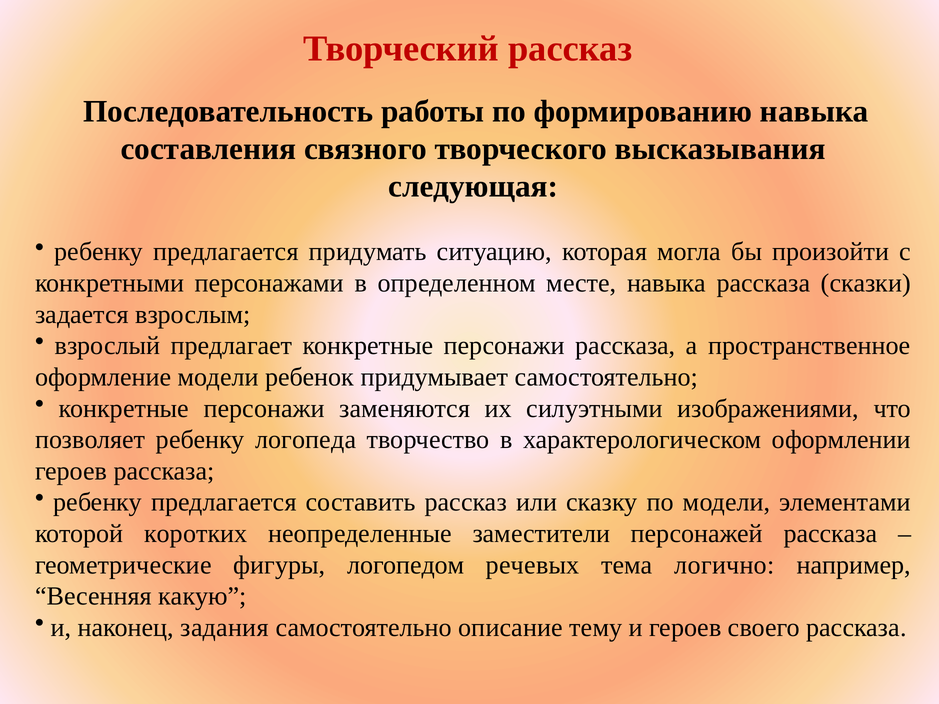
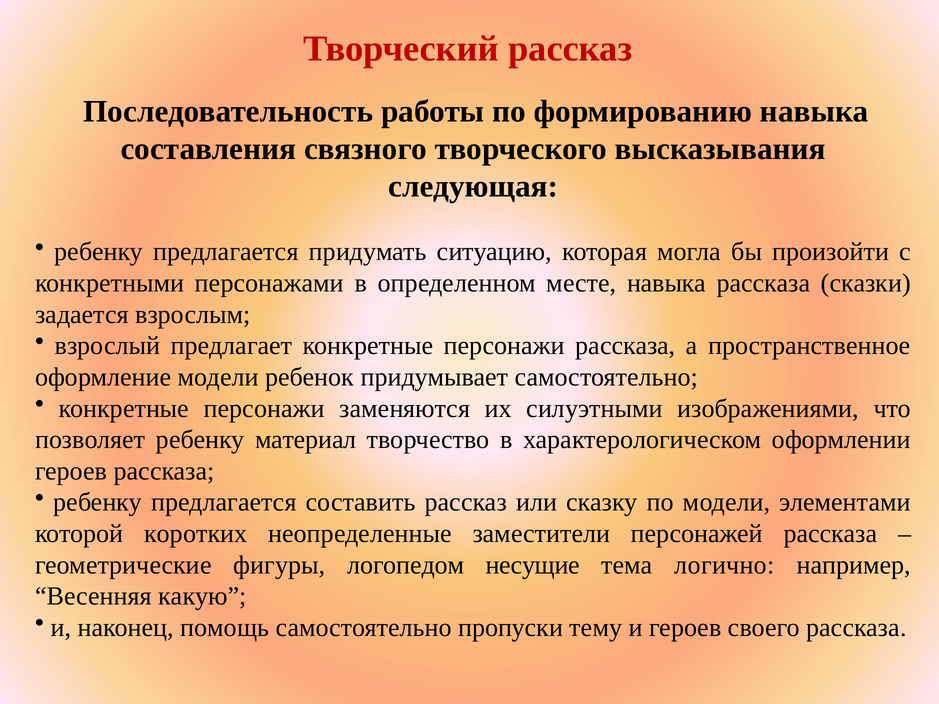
логопеда: логопеда -> материал (306, 440)
речевых: речевых -> несущие (533, 565)
задания: задания -> помощь (225, 628)
описание: описание -> пропуски (511, 628)
